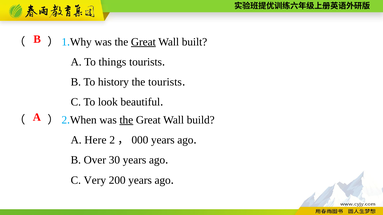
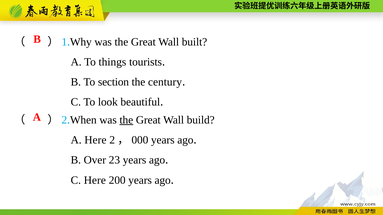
Great underline: present -> none (143, 42)
history: history -> section (113, 82)
the tourists: tourists -> century (165, 82)
30: 30 -> 23 (114, 160)
C Very: Very -> Here (95, 181)
